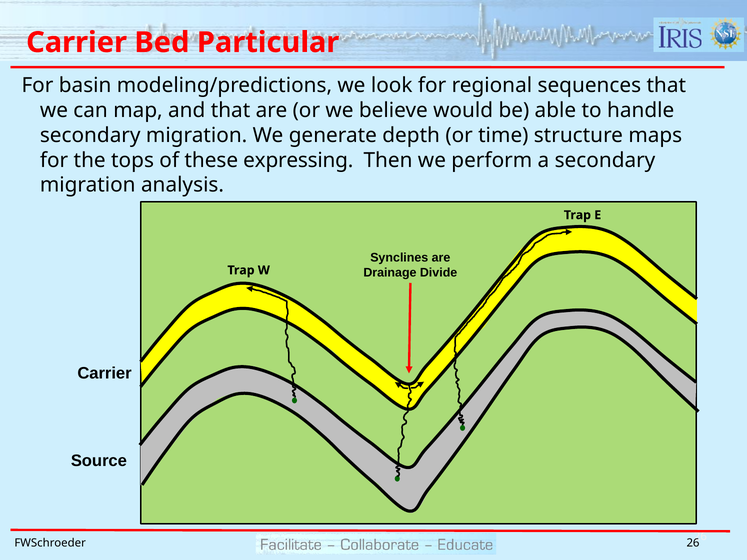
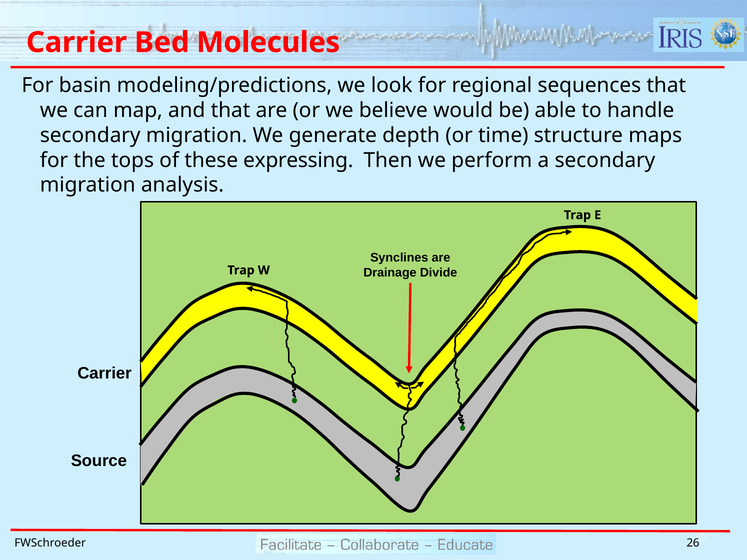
Particular: Particular -> Molecules (268, 42)
